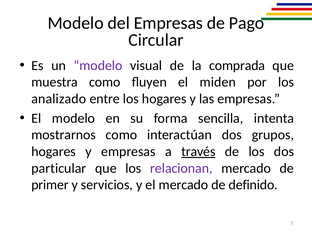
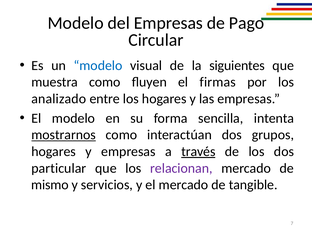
modelo colour: purple -> blue (98, 65)
comprada: comprada -> siguientes (237, 65)
miden: miden -> firmas (218, 82)
mostrarnos underline: none -> present (64, 135)
primer: primer -> mismo (50, 185)
definido: definido -> tangible (253, 185)
